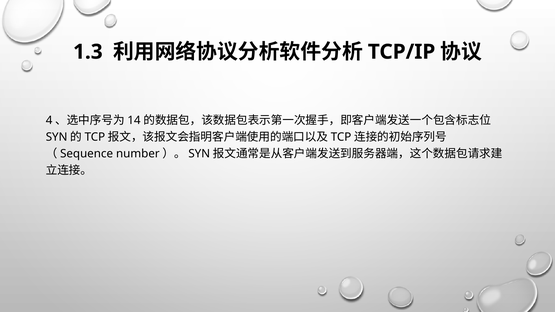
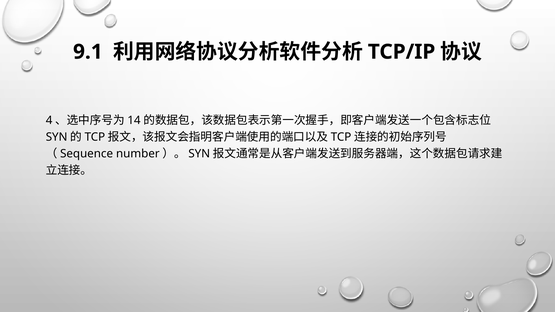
1.3: 1.3 -> 9.1 (88, 52)
